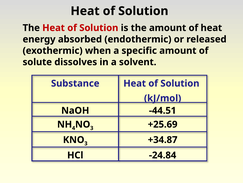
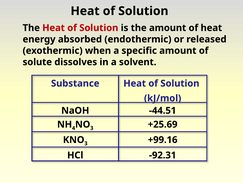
+34.87: +34.87 -> +99.16 (163, 139)
-24.84: -24.84 -> -92.31 (163, 155)
